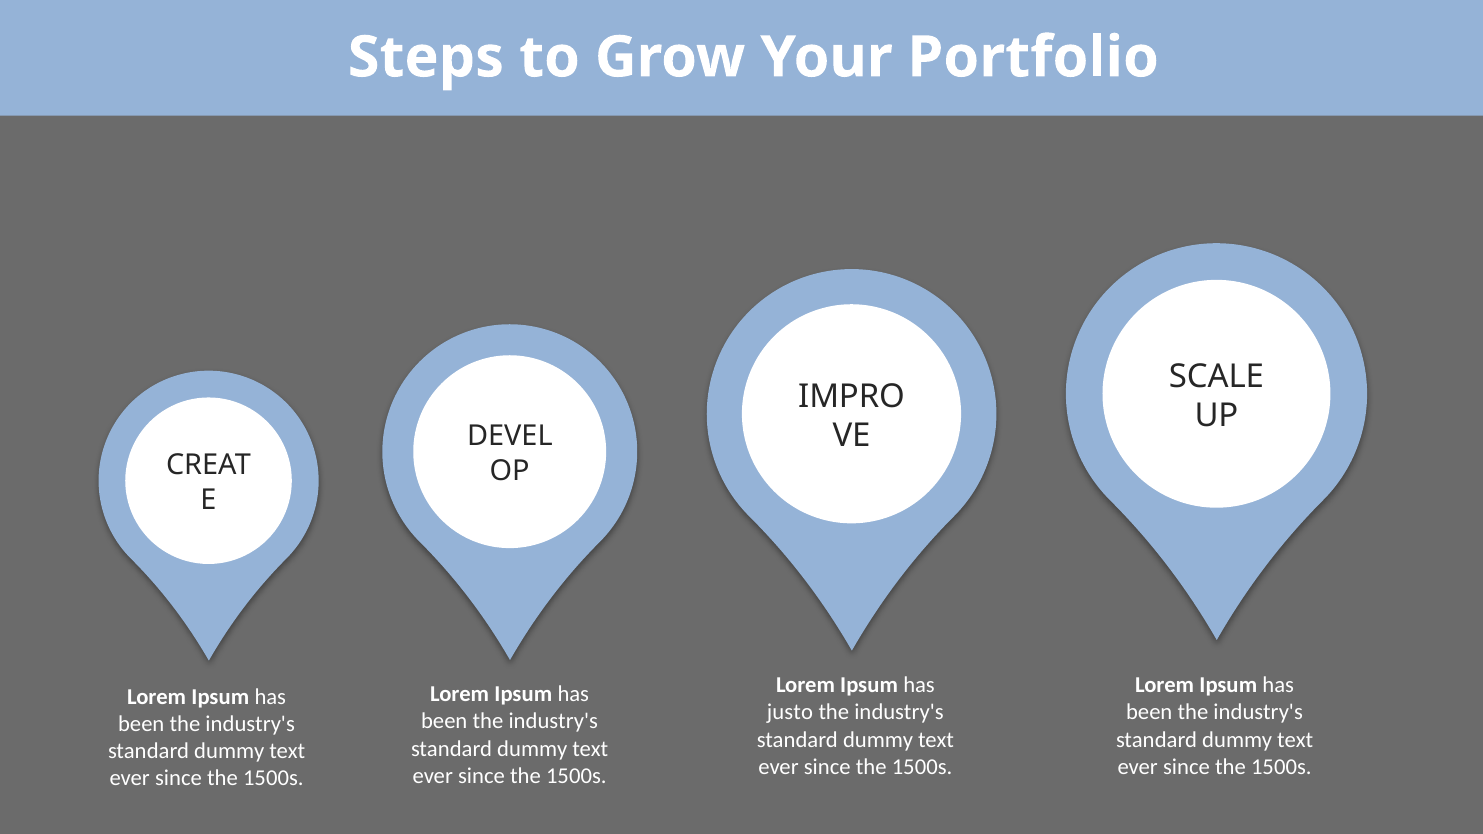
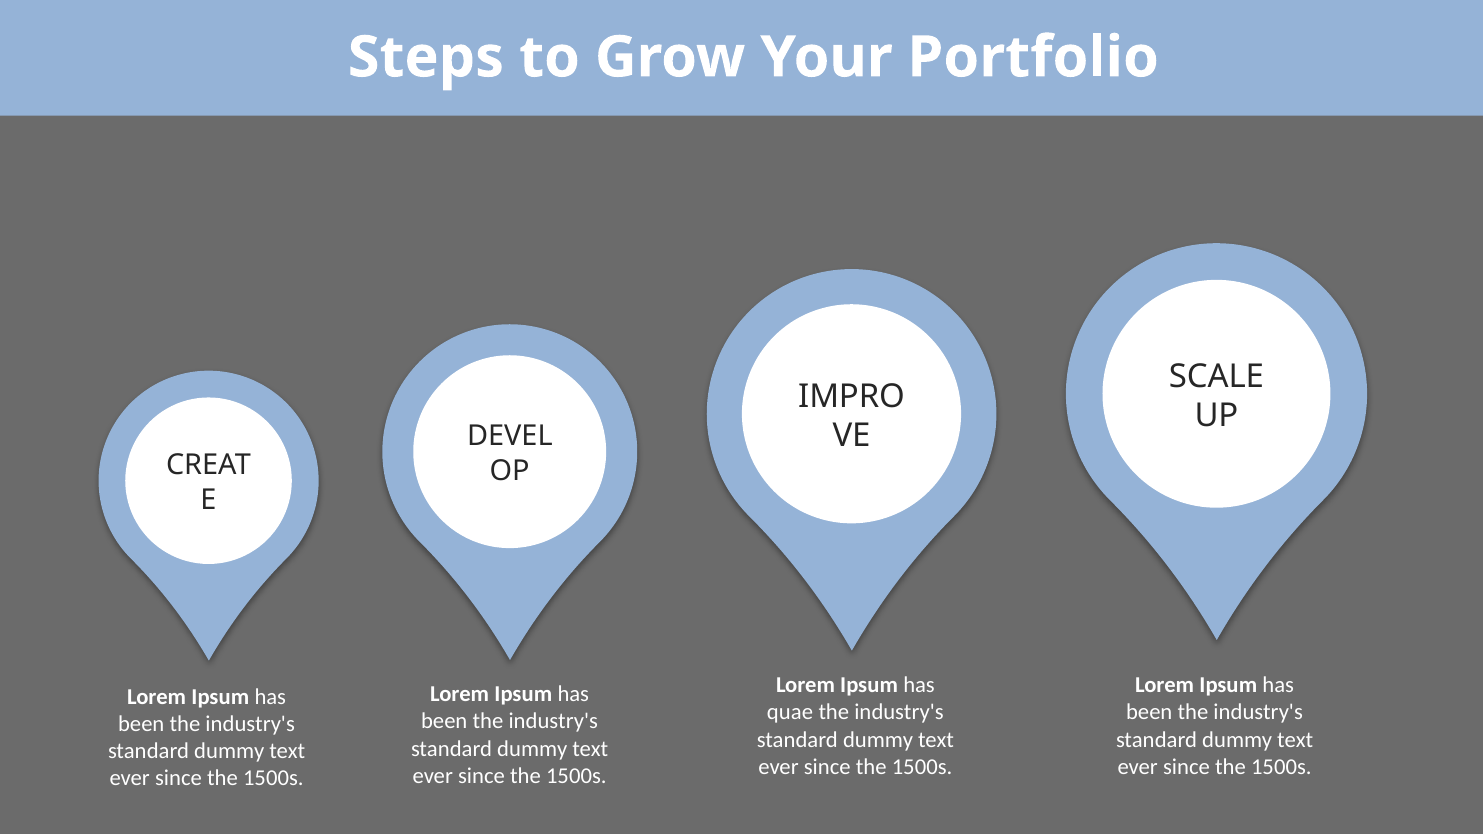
justo: justo -> quae (790, 713)
